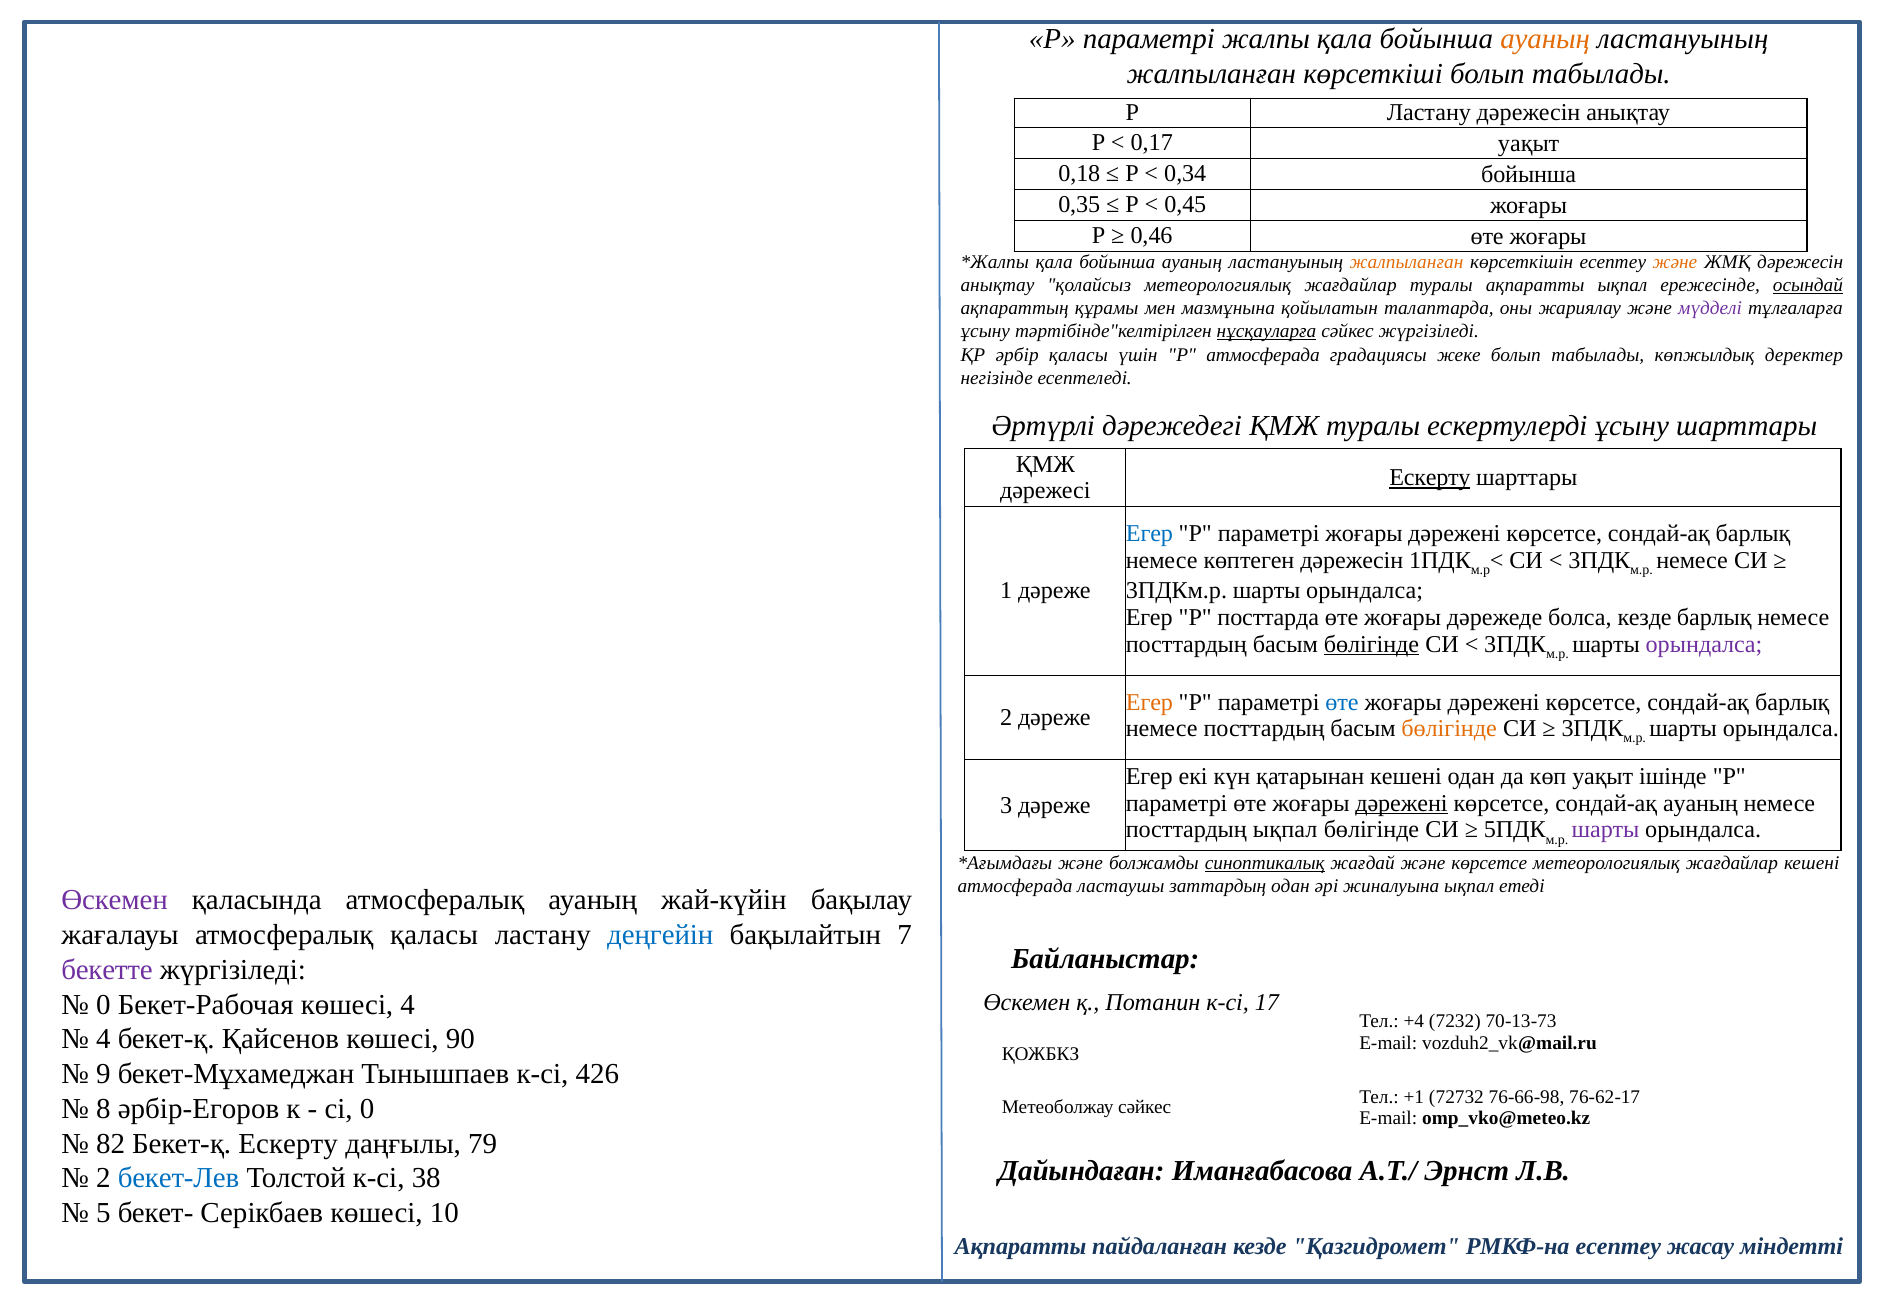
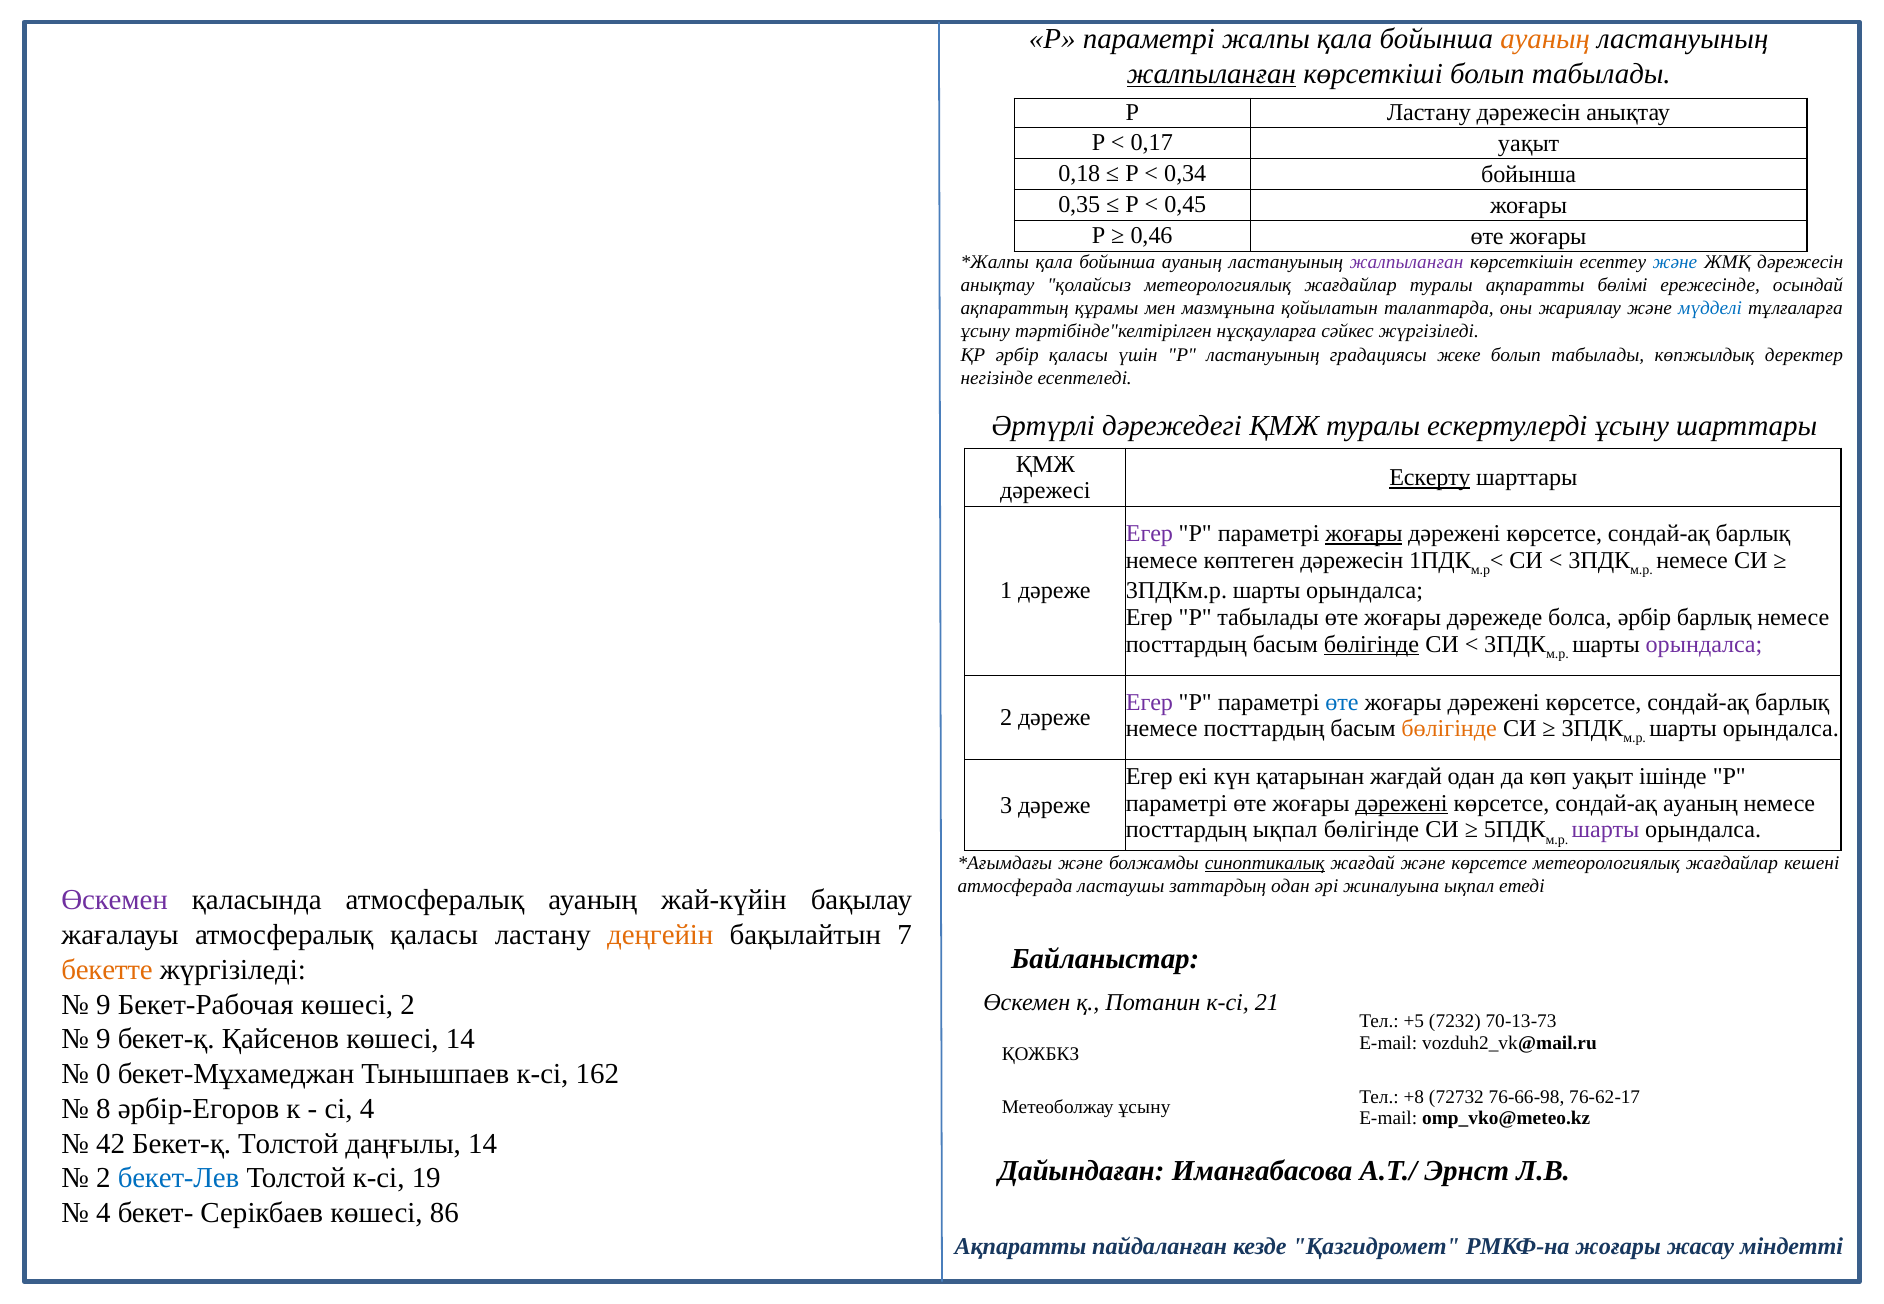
жалпыланған underline: none -> present (1211, 74)
жалпыланған colour: orange -> purple (1407, 262)
және colour: orange -> blue (1675, 262)
ақпаратты ықпал: ықпал -> бөлімі (1623, 285)
осындай underline: present -> none (1808, 285)
мүдделі colour: purple -> blue (1710, 308)
нұсқауларға underline: present -> none (1267, 332)
Р атмосферада: атмосферада -> ластануының (1263, 355)
Егер colour: blue -> purple (1149, 534)
жоғары underline: none -> present (1364, 534)
P посттарда: посттарда -> табылады (1268, 618)
болса кезде: кезде -> әрбір (1644, 618)
Егер colour: orange -> purple (1149, 702)
қатарынан кешені: кешені -> жағдай (1406, 777)
деңгейін colour: blue -> orange (660, 935)
бекетте colour: purple -> orange (107, 970)
17: 17 -> 21 (1267, 1002)
0: 0 -> 9 (103, 1005)
көшесі 4: 4 -> 2 (408, 1005)
+4: +4 -> +5 (1414, 1022)
4: 4 -> 9 (103, 1039)
көшесі 90: 90 -> 14 (460, 1039)
9: 9 -> 0 (103, 1074)
426: 426 -> 162 (597, 1074)
+1: +1 -> +8 (1414, 1097)
сі 0: 0 -> 4 (367, 1109)
Метеоболжау сәйкес: сәйкес -> ұсыну (1144, 1108)
82: 82 -> 42 (111, 1144)
Бекет-қ Ескерту: Ескерту -> Толстой (288, 1144)
даңғылы 79: 79 -> 14 (483, 1144)
38: 38 -> 19 (426, 1179)
5: 5 -> 4 (103, 1213)
10: 10 -> 86 (444, 1213)
РМКФ-на есептеу: есептеу -> жоғары (1618, 1247)
